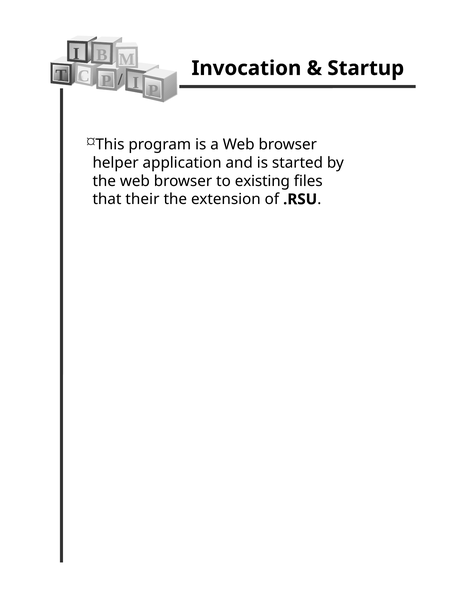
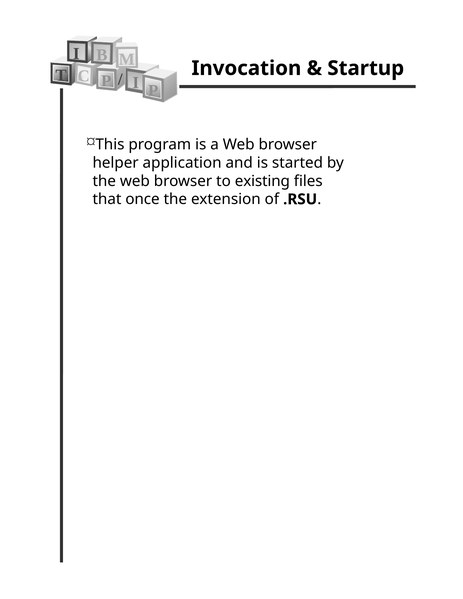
their: their -> once (142, 199)
